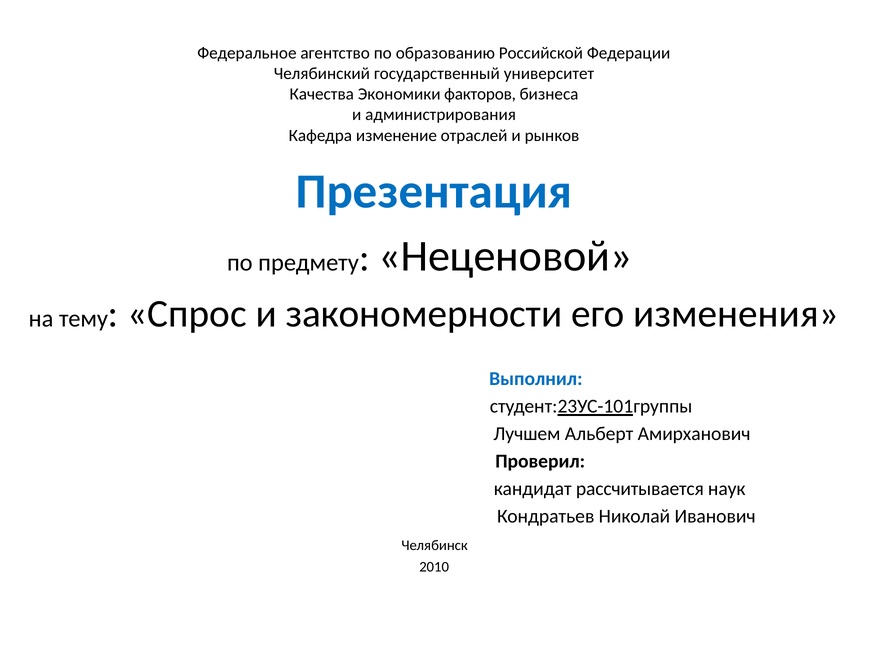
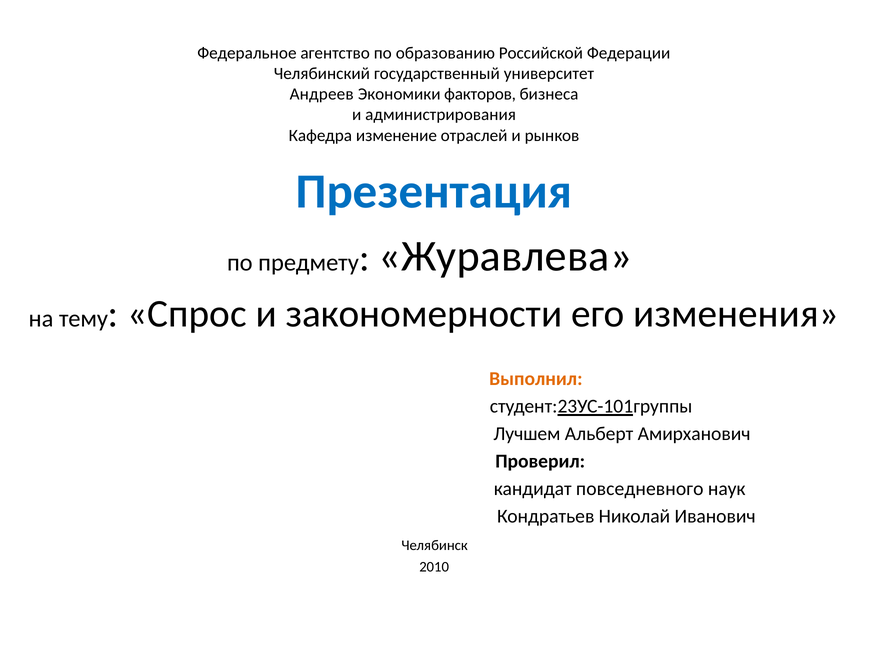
Качества: Качества -> Андреев (322, 94)
Неценовой: Неценовой -> Журавлева (505, 256)
Выполнил colour: blue -> orange (536, 379)
рассчитывается: рассчитывается -> повседневного (640, 489)
